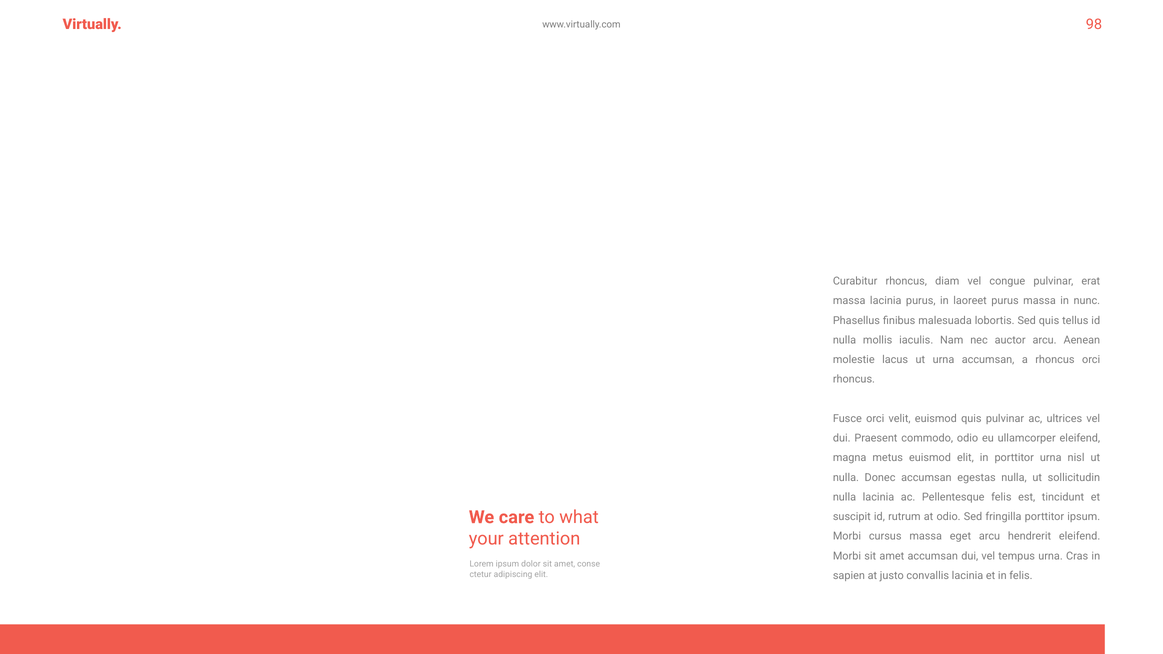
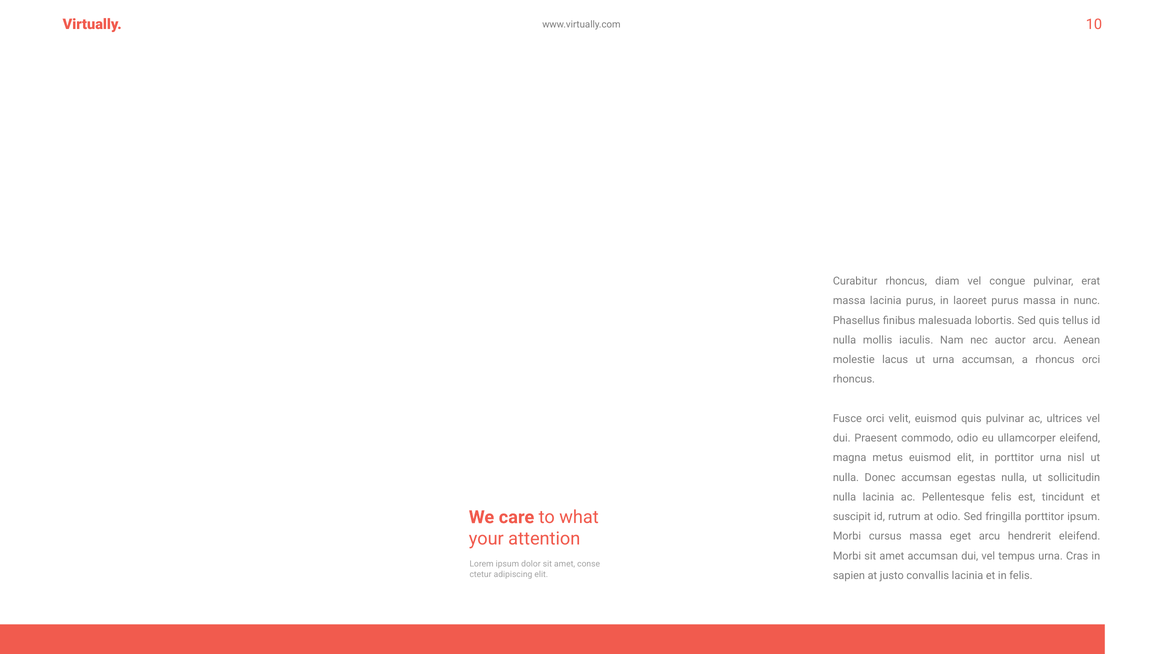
98: 98 -> 10 (1094, 24)
